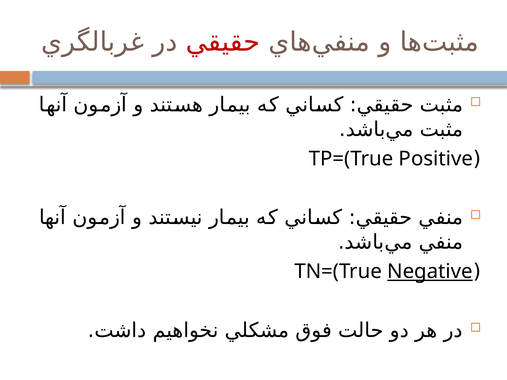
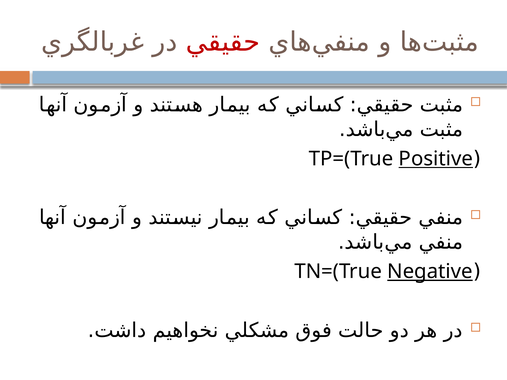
Positive underline: none -> present (436, 159)
